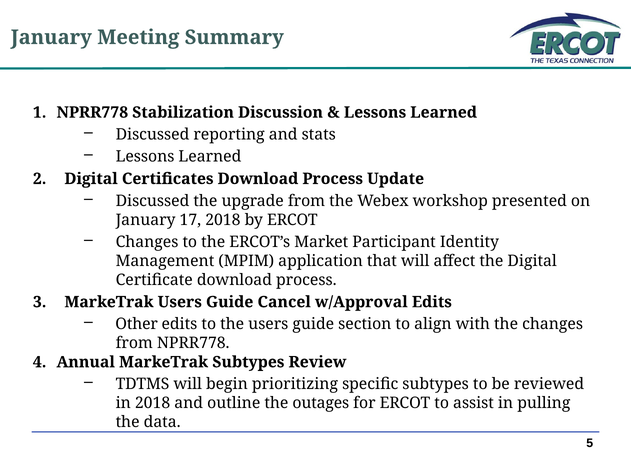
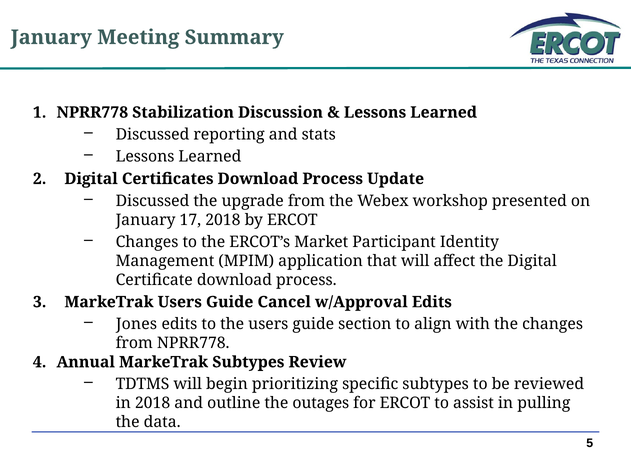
Other: Other -> Jones (136, 324)
